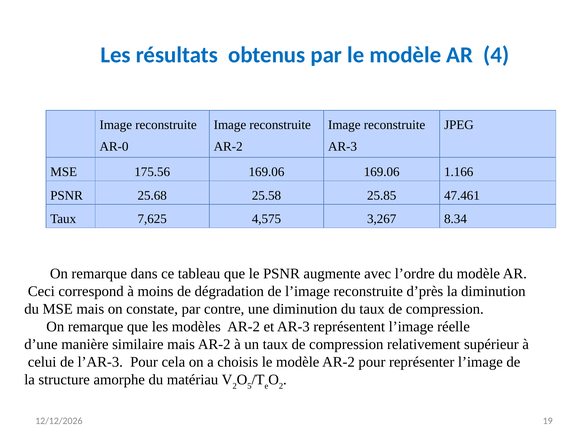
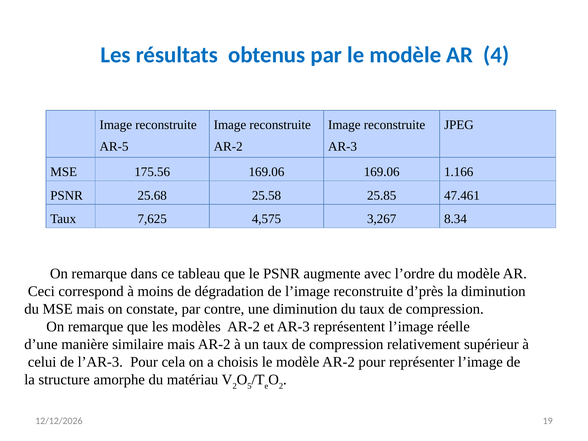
AR-0: AR-0 -> AR-5 (114, 147)
